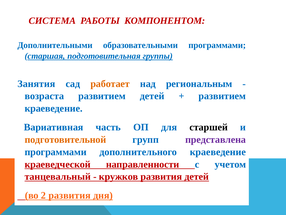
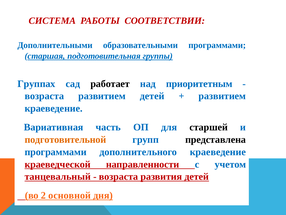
КОМПОНЕНТОМ: КОМПОНЕНТОМ -> СООТВЕТСТВИИ (165, 21)
Занятия: Занятия -> Группах (36, 84)
работает colour: orange -> black (110, 84)
региональным: региональным -> приоритетным (199, 84)
представлена colour: purple -> black (216, 139)
кружков: кружков -> возраста (119, 176)
2 развития: развития -> основной (70, 195)
